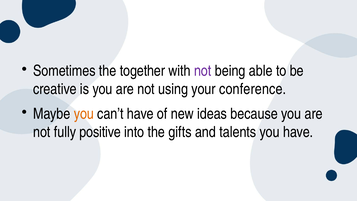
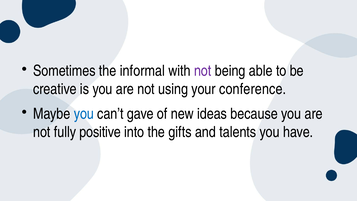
together: together -> informal (142, 71)
you colour: orange -> blue (84, 114)
can’t have: have -> gave (140, 114)
